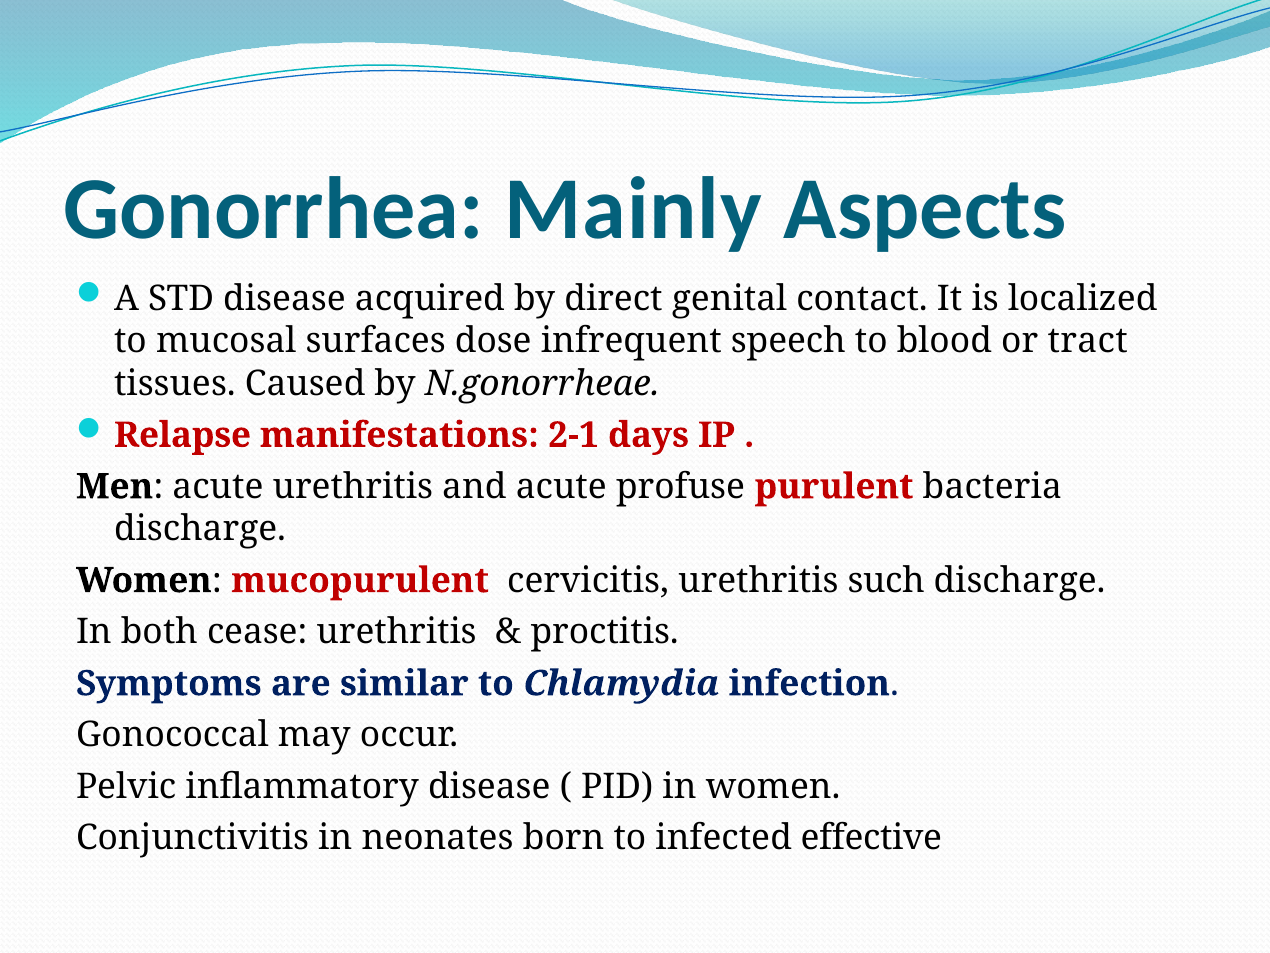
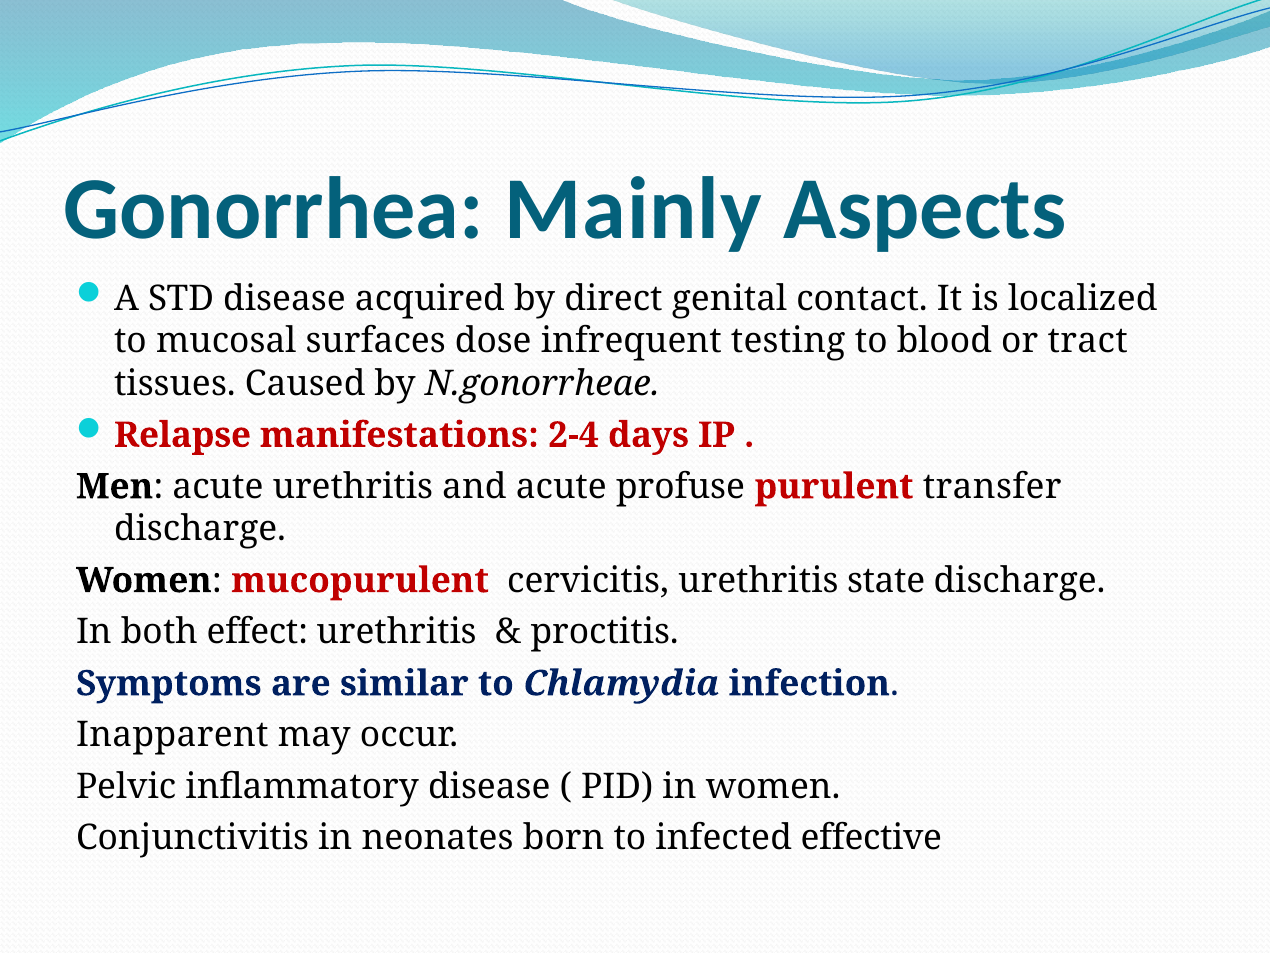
speech: speech -> testing (788, 341)
2-1: 2-1 -> 2-4 (573, 435)
bacteria: bacteria -> transfer (992, 486)
such: such -> state (886, 580)
cease: cease -> effect (257, 632)
Gonococcal: Gonococcal -> Inapparent (172, 735)
